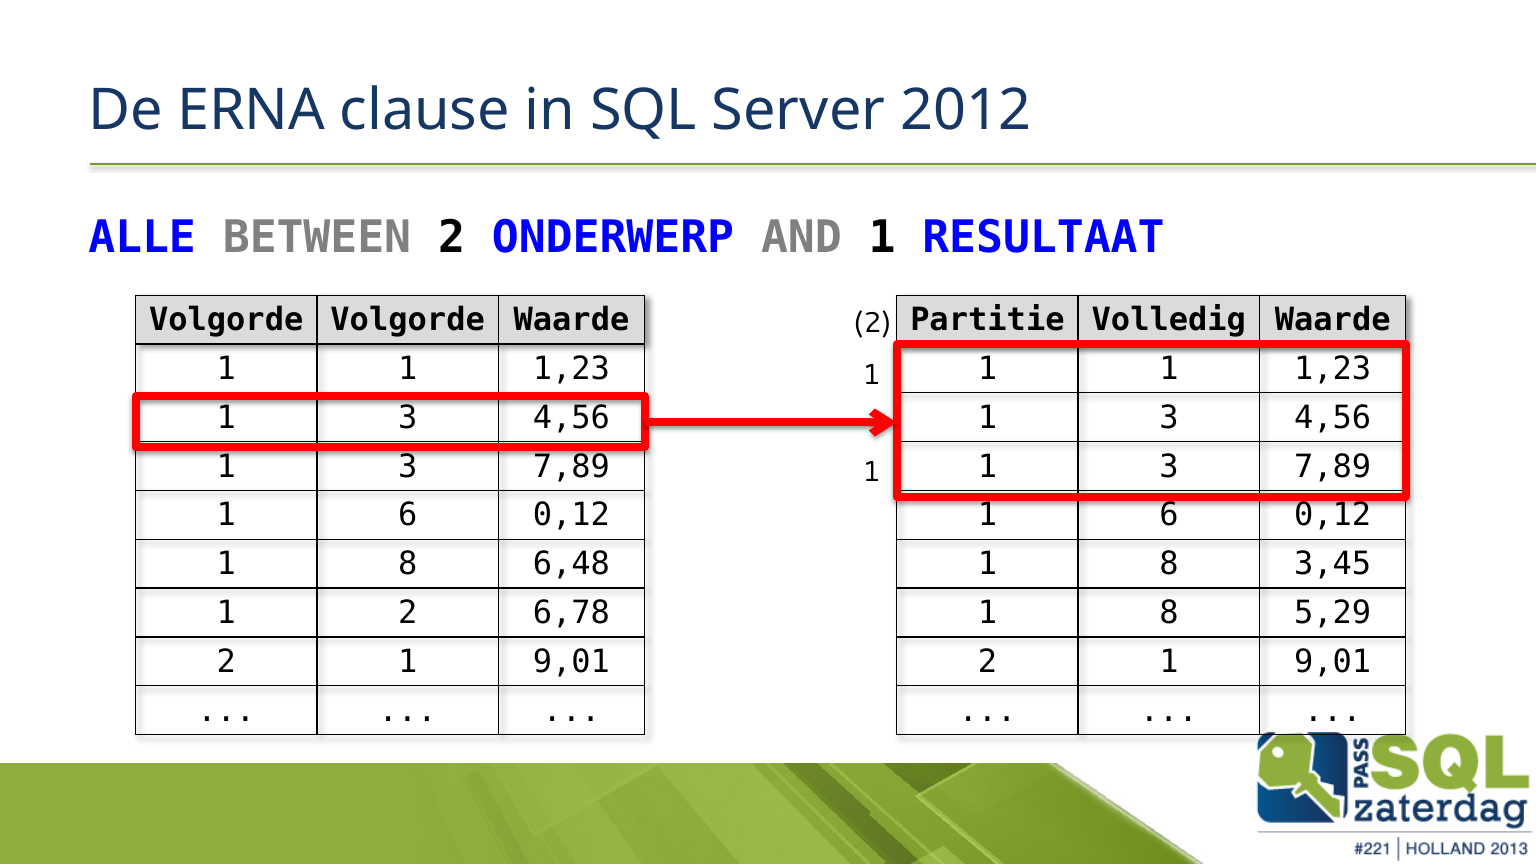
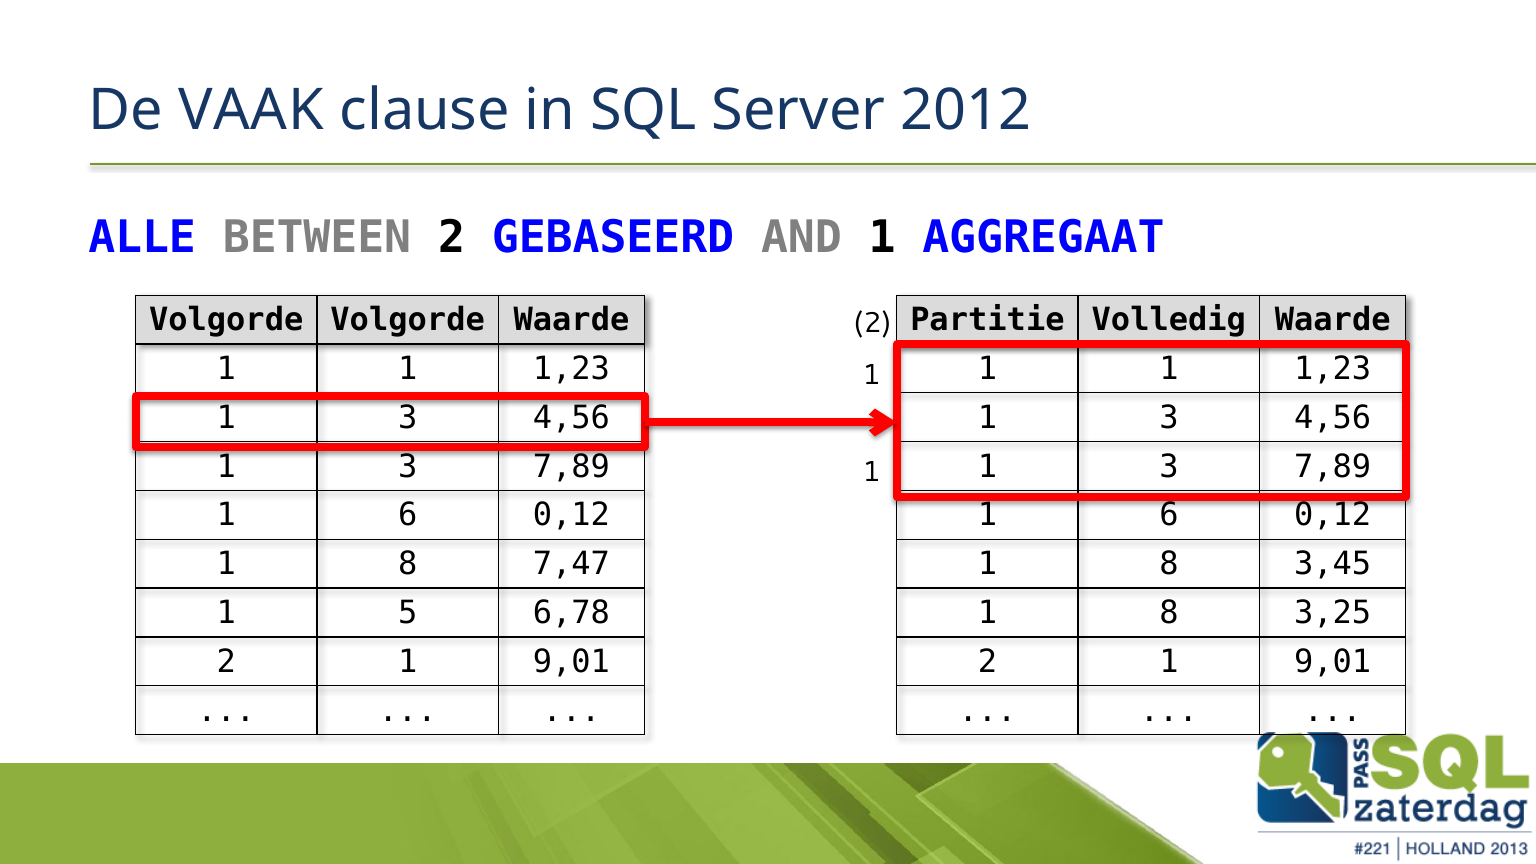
ERNA: ERNA -> VAAK (251, 111)
ONDERWERP: ONDERWERP -> GEBASEERD (613, 237)
RESULTAAT: RESULTAAT -> AGGREGAAT (1043, 237)
6,48: 6,48 -> 7,47 (571, 564)
2: 2 -> 5 (408, 613)
5,29: 5,29 -> 3,25 (1333, 613)
